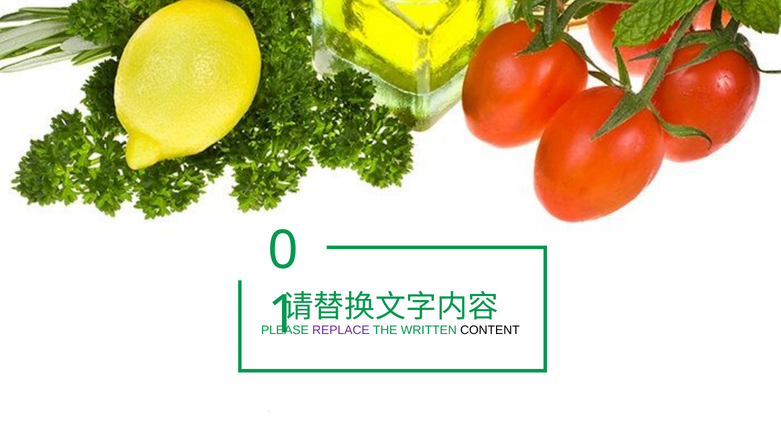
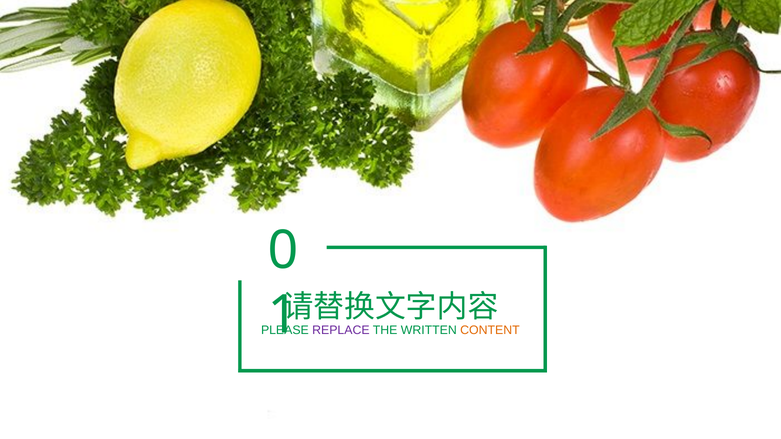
CONTENT colour: black -> orange (490, 330)
